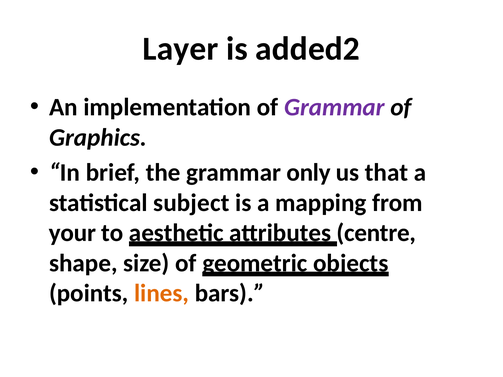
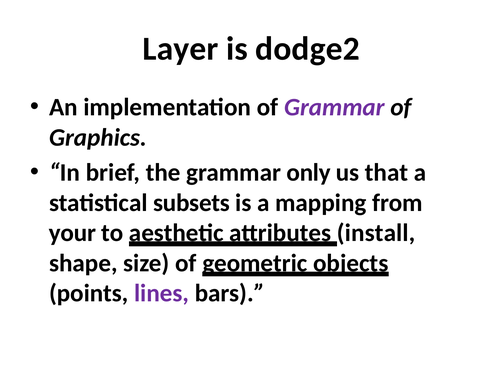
added2: added2 -> dodge2 (308, 49)
subject: subject -> subsets (191, 203)
centre: centre -> install (376, 233)
lines colour: orange -> purple (162, 294)
